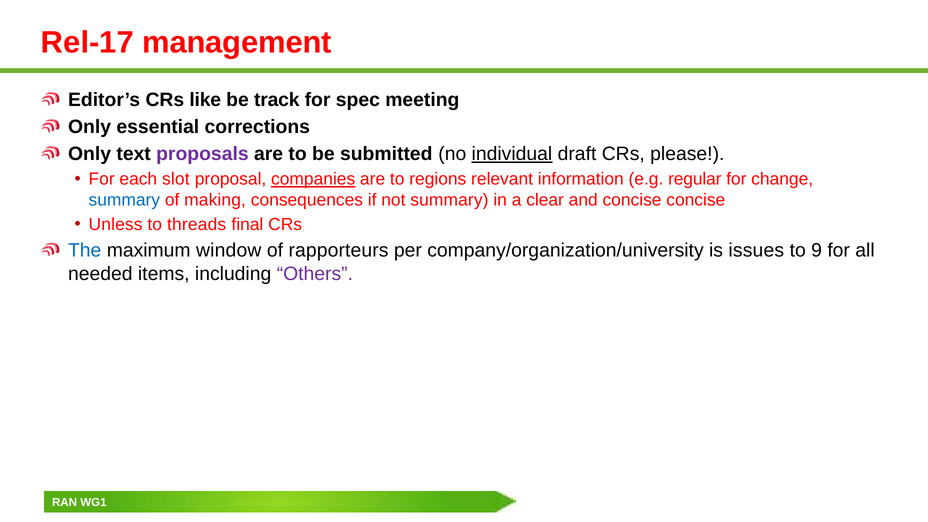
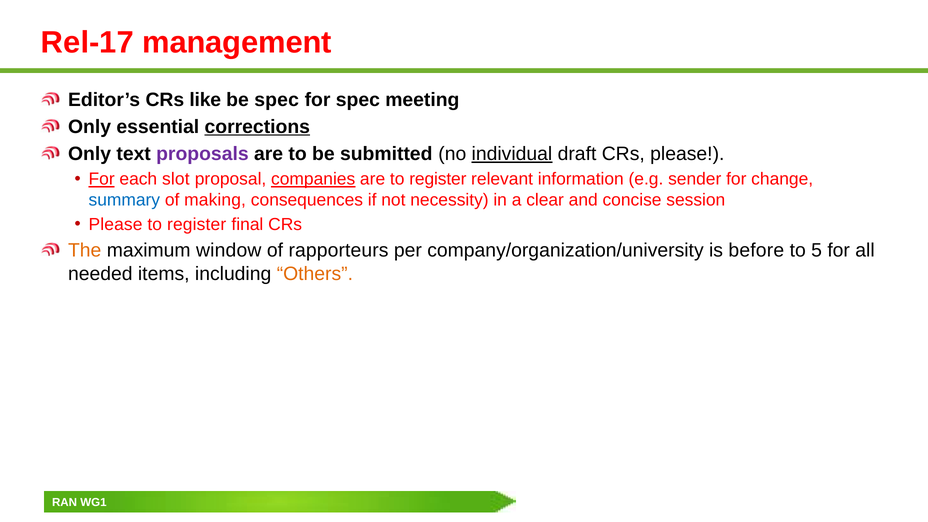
be track: track -> spec (277, 100)
corrections underline: none -> present (257, 127)
For underline: none -> present (102, 179)
are to regions: regions -> register (438, 179)
regular: regular -> sender (695, 179)
not summary: summary -> necessity (449, 200)
concise concise: concise -> session (696, 200)
Unless: Unless -> Please (116, 224)
threads: threads -> register (197, 224)
The colour: blue -> orange (85, 251)
issues: issues -> before (756, 251)
9: 9 -> 5 (817, 251)
Others colour: purple -> orange (315, 274)
